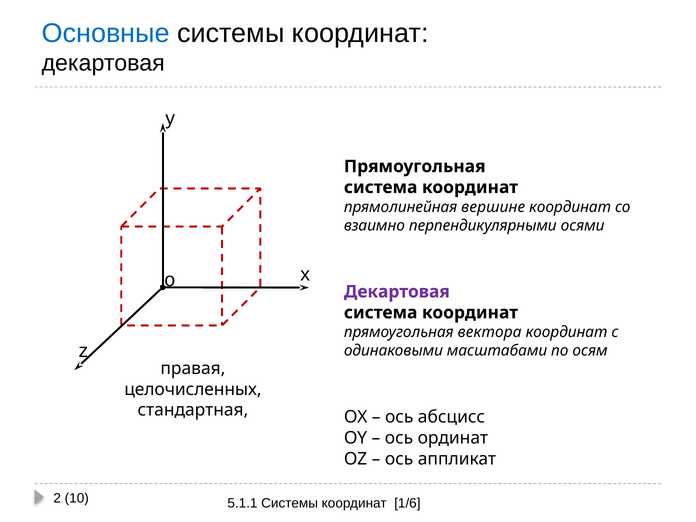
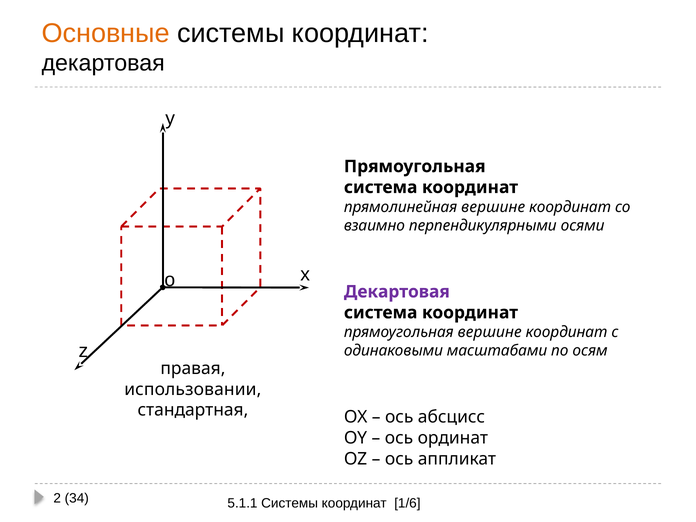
Основные colour: blue -> orange (106, 33)
прямоугольная вектора: вектора -> вершине (490, 332)
целочисленных: целочисленных -> использовании (193, 389)
10: 10 -> 34 (77, 498)
